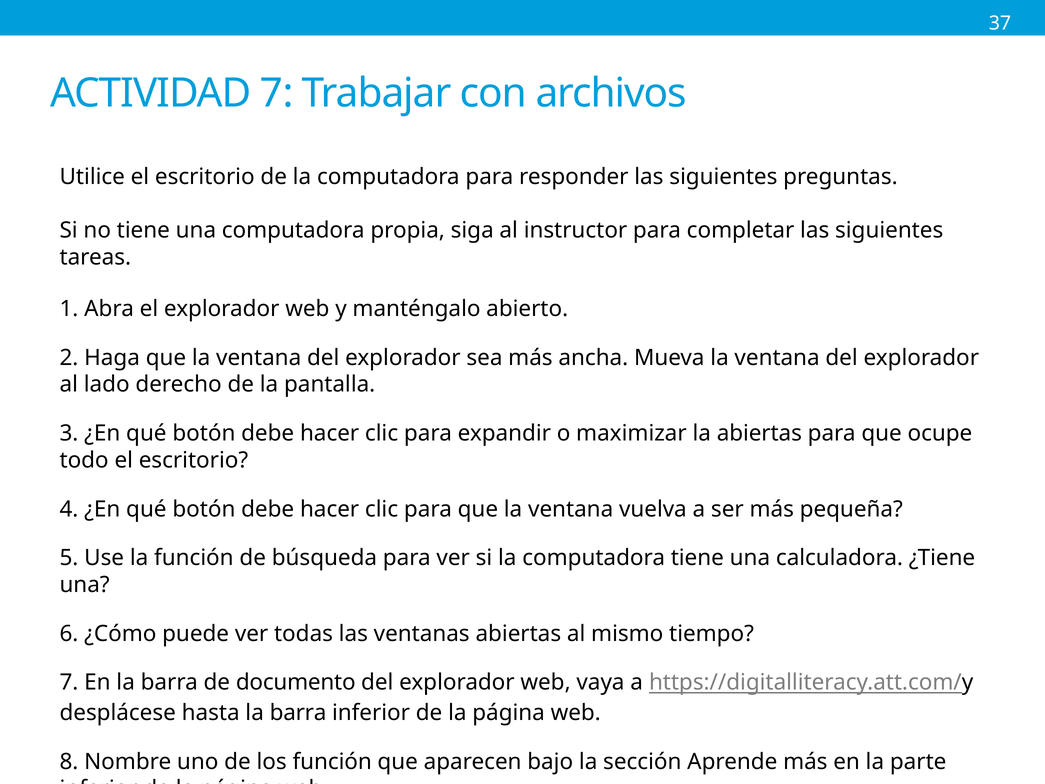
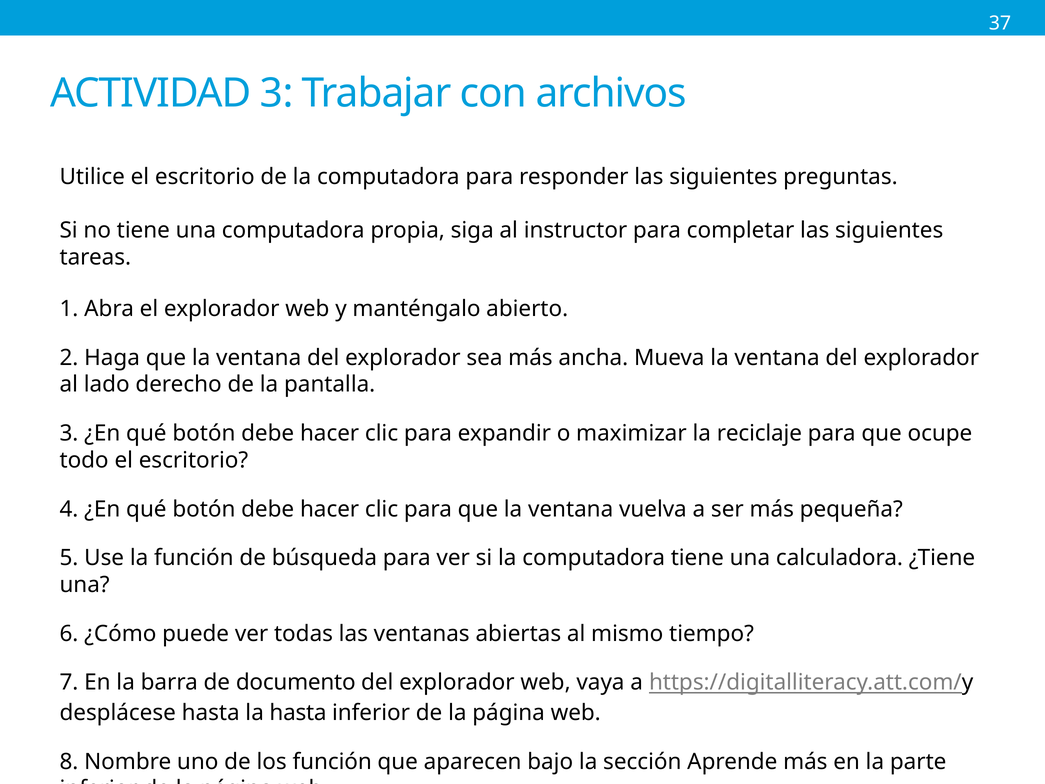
ACTIVIDAD 7: 7 -> 3 (277, 93)
la abiertas: abiertas -> reciclaje (759, 433)
hasta la barra: barra -> hasta (298, 713)
